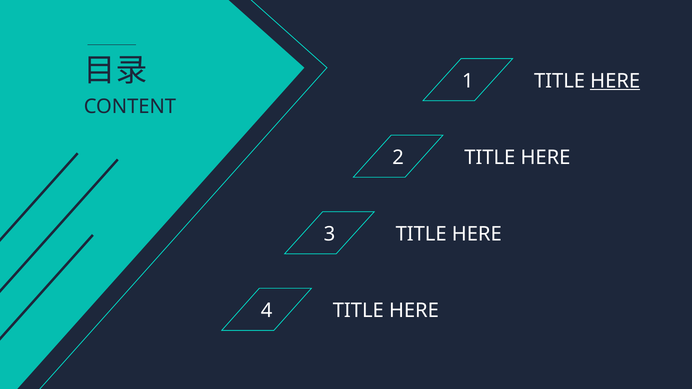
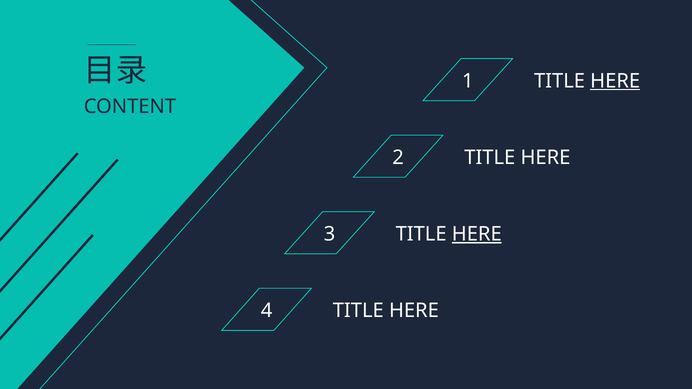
HERE underline: none -> present (477, 234)
